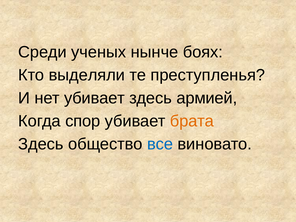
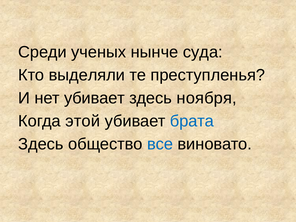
боях: боях -> суда (203, 52)
армией: армией -> ноября (207, 98)
спор: спор -> этой (83, 121)
брата colour: orange -> blue (192, 121)
